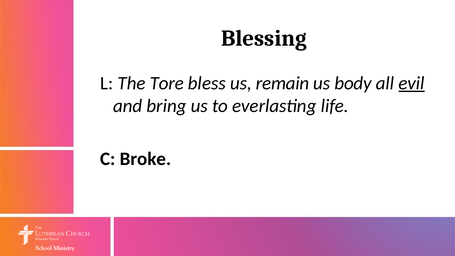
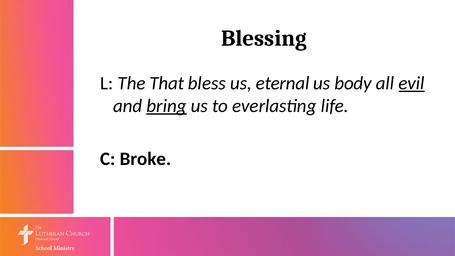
Tore: Tore -> That (167, 83)
remain: remain -> eternal (283, 83)
bring underline: none -> present (167, 106)
